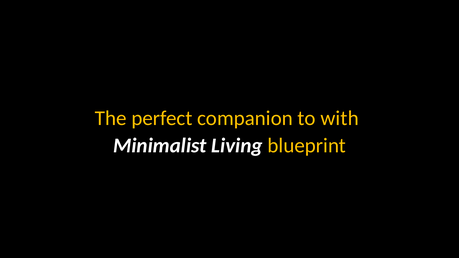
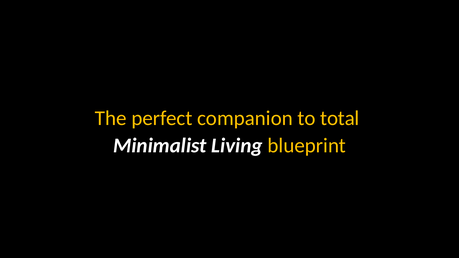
with: with -> total (340, 118)
